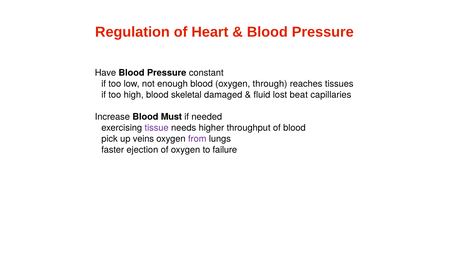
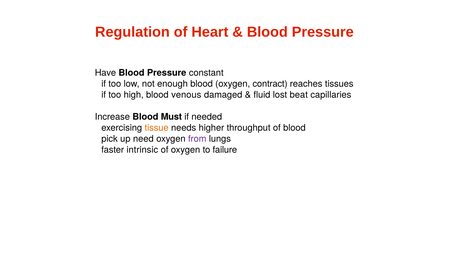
through: through -> contract (270, 84)
skeletal: skeletal -> venous (186, 95)
tissue colour: purple -> orange (157, 128)
veins: veins -> need (143, 139)
ejection: ejection -> intrinsic (142, 150)
